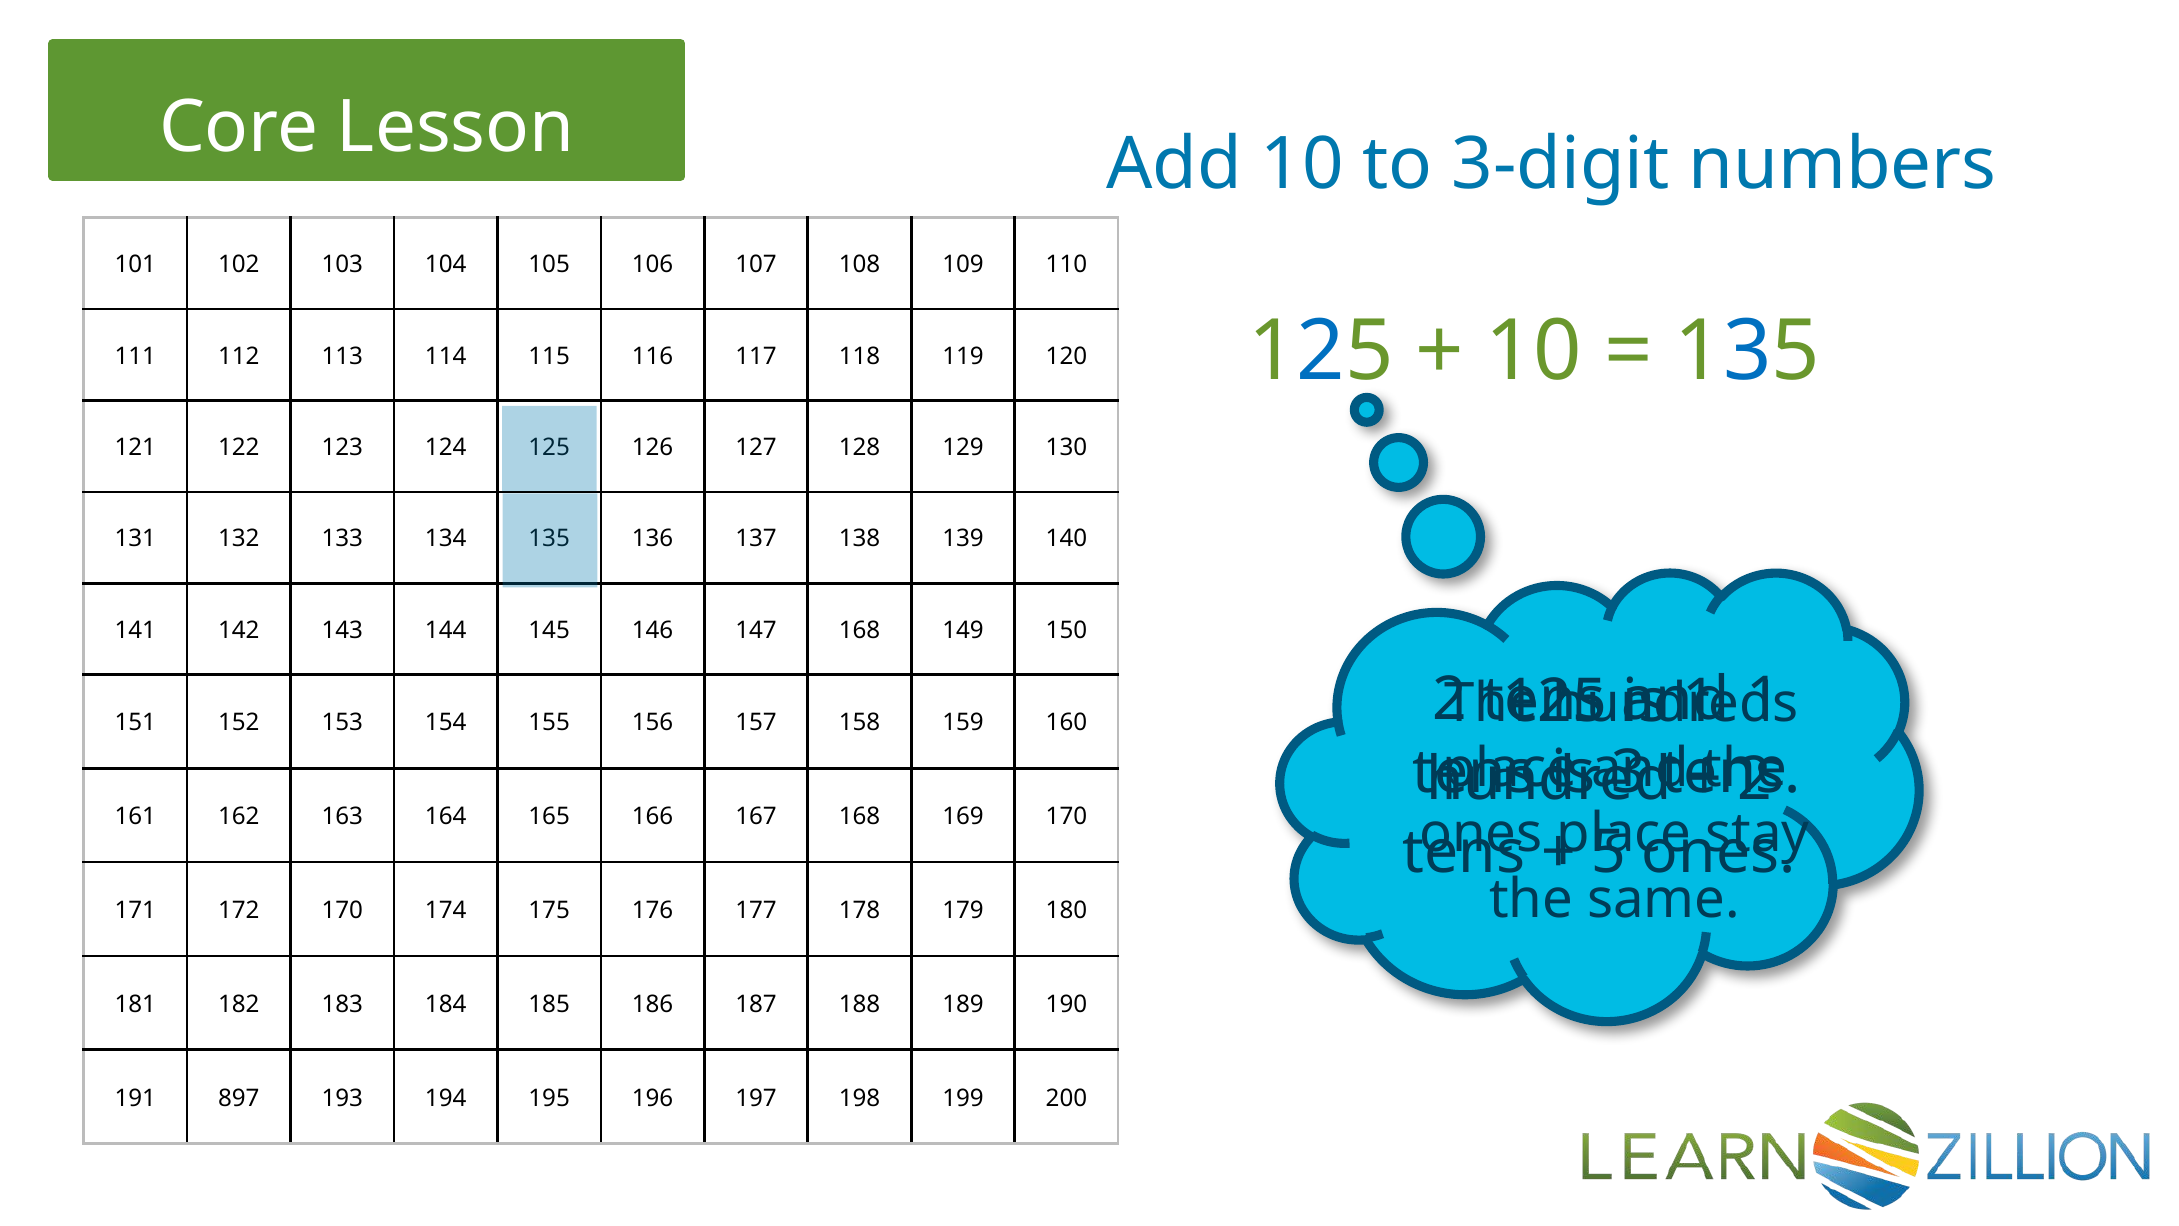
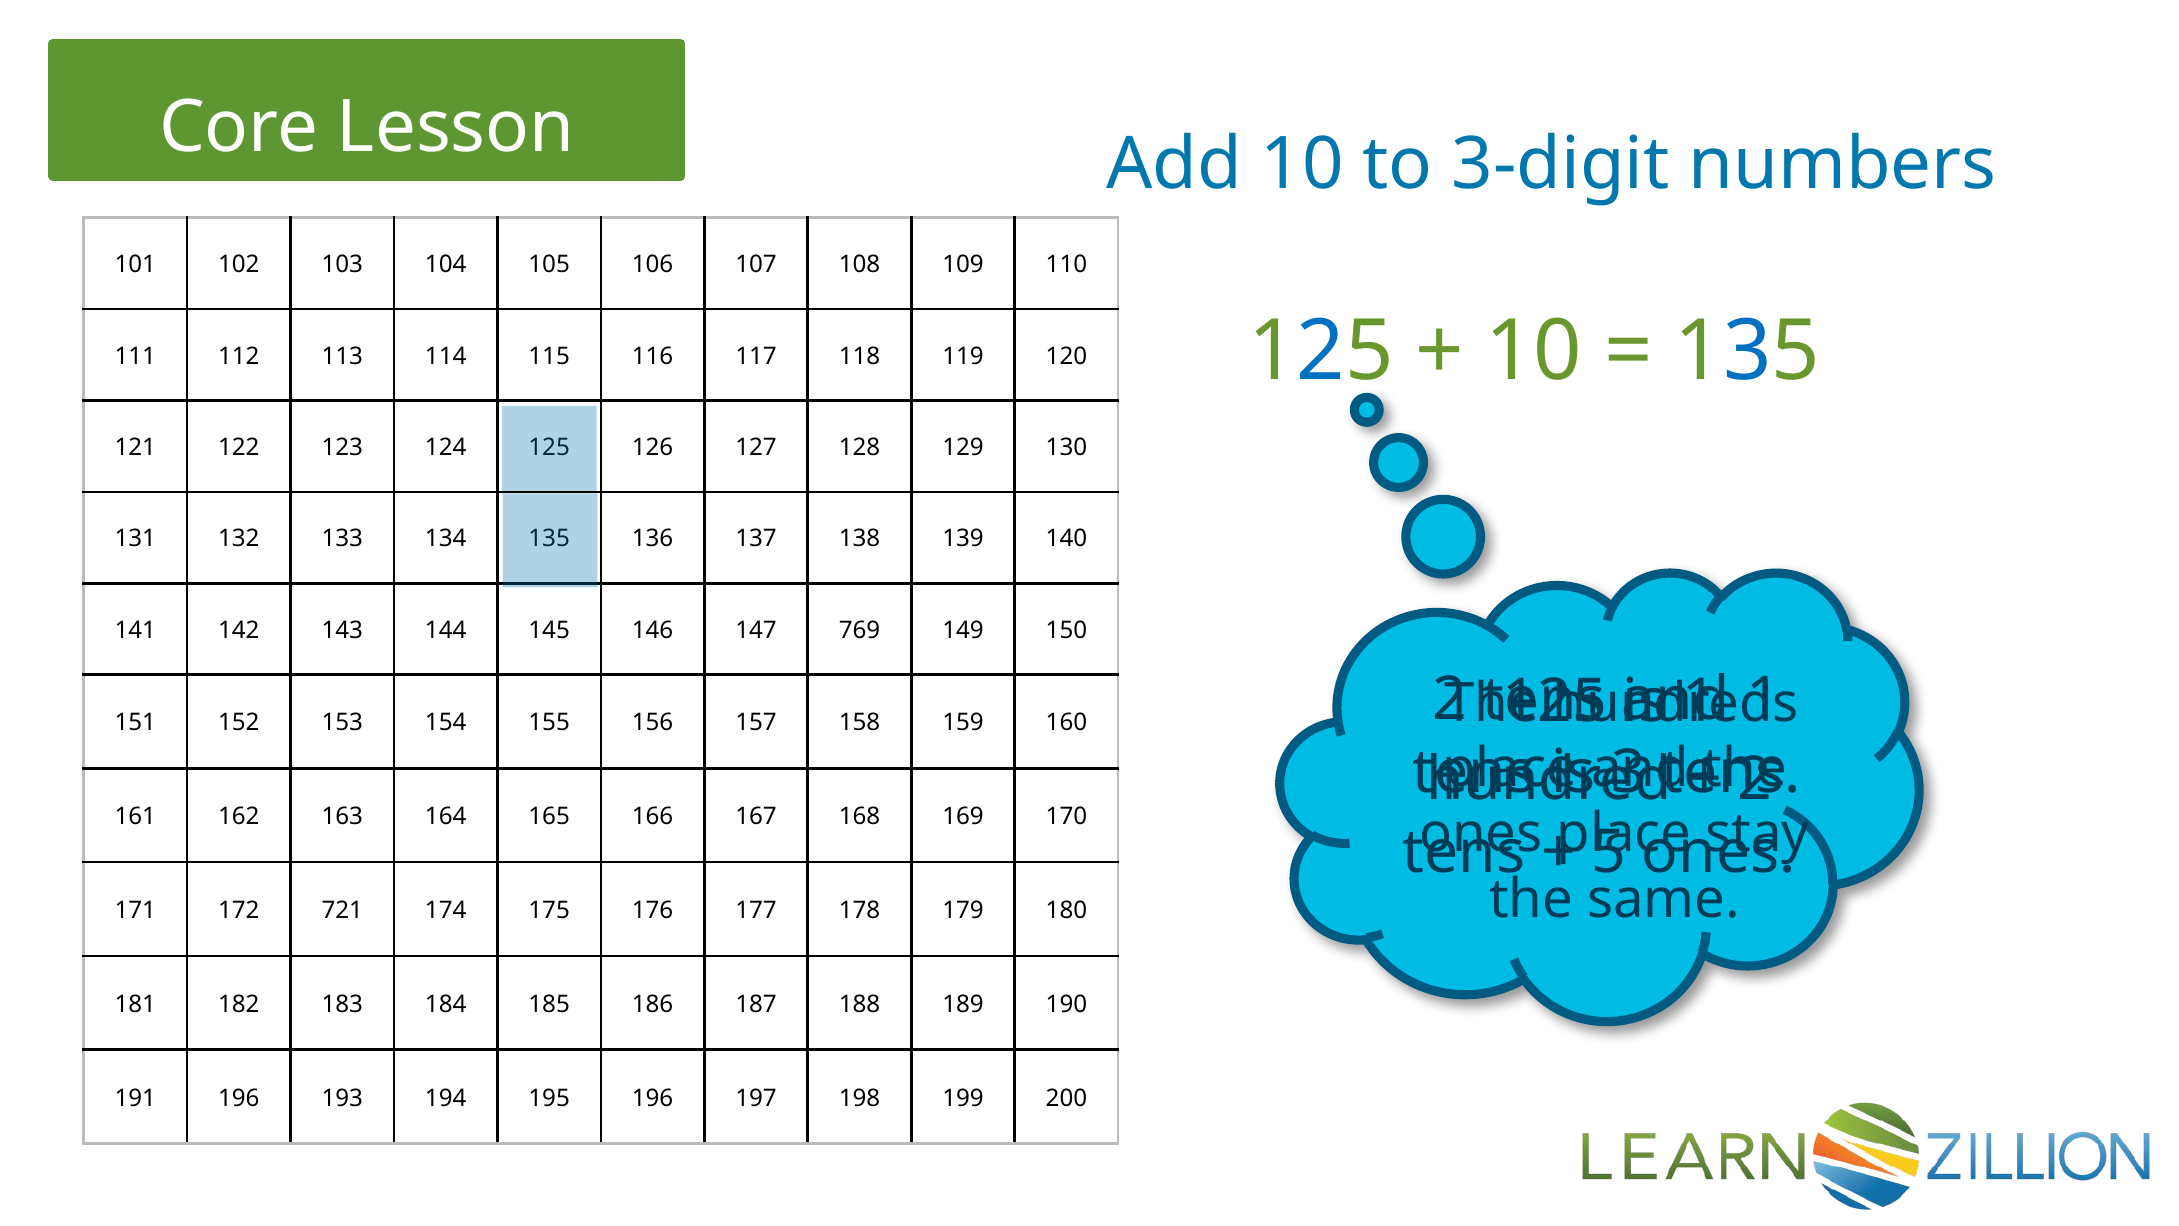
147 168: 168 -> 769 (860, 630)
172 170: 170 -> 721 (342, 910)
191 897: 897 -> 196 (239, 1098)
